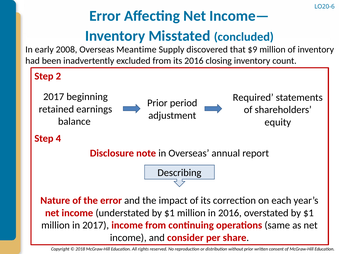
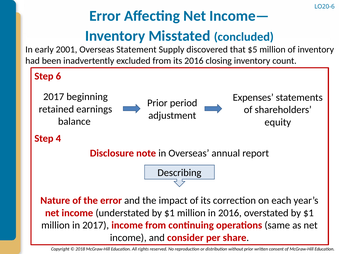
2008: 2008 -> 2001 (67, 50)
Meantime: Meantime -> Statement (136, 50)
$9: $9 -> $5 (252, 50)
2: 2 -> 6 (58, 76)
Required: Required -> Expenses (253, 97)
